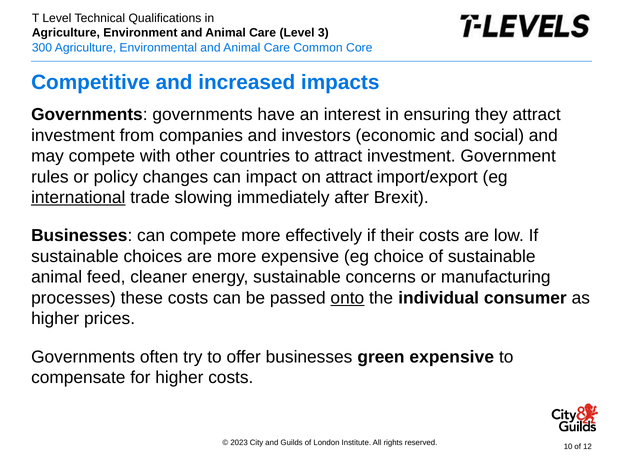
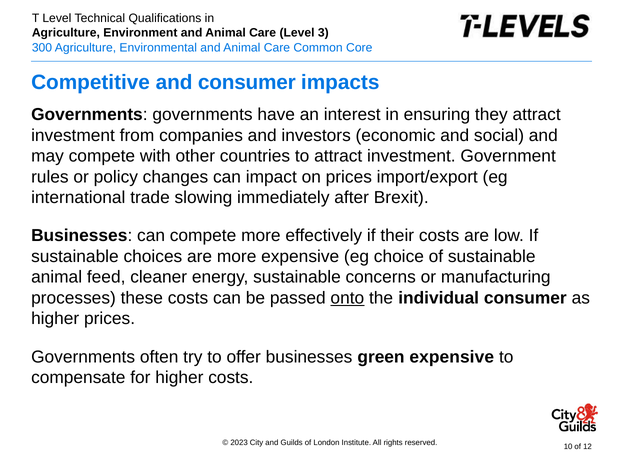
and increased: increased -> consumer (247, 83)
on attract: attract -> prices (349, 177)
international underline: present -> none (78, 198)
